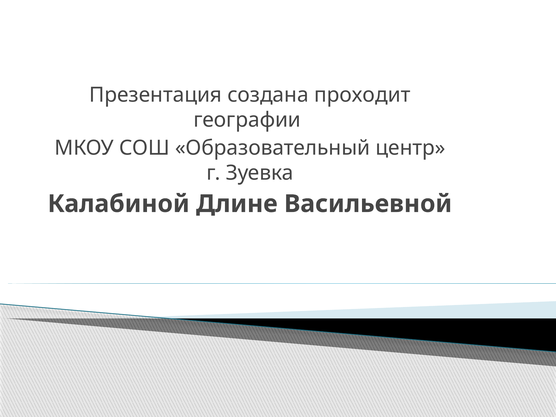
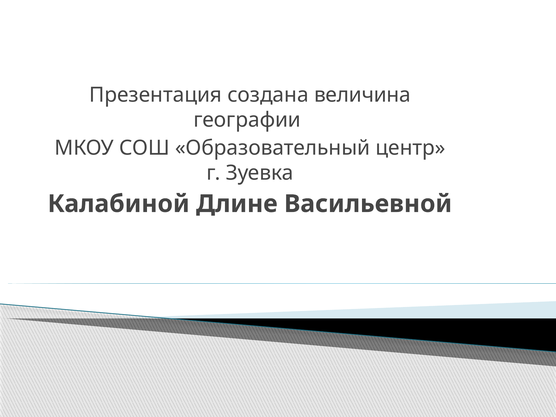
проходит: проходит -> величина (362, 95)
